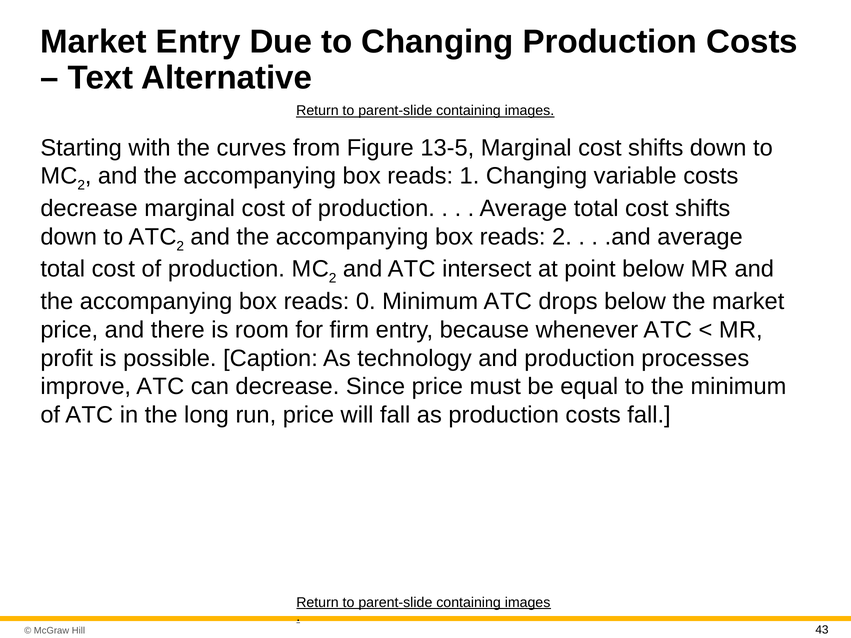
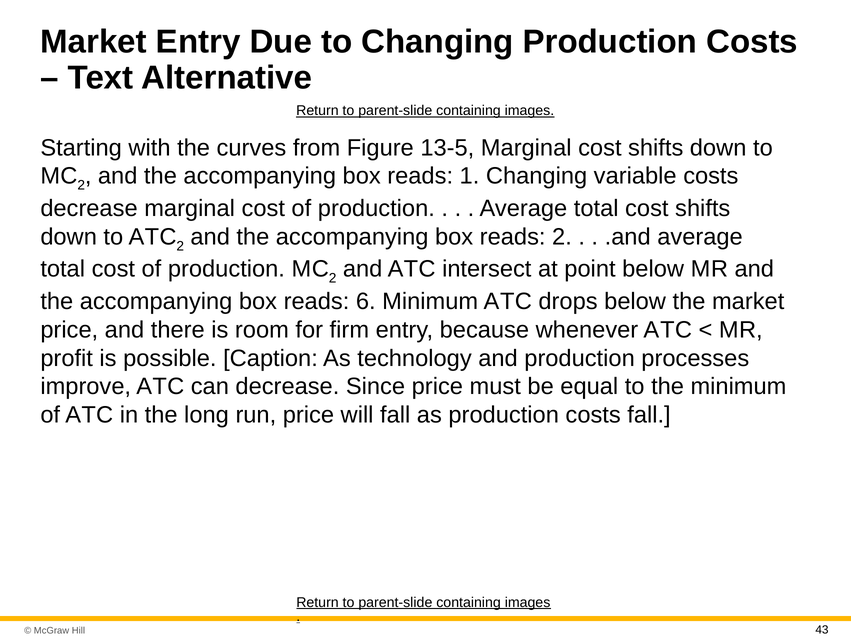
0: 0 -> 6 (366, 302)
